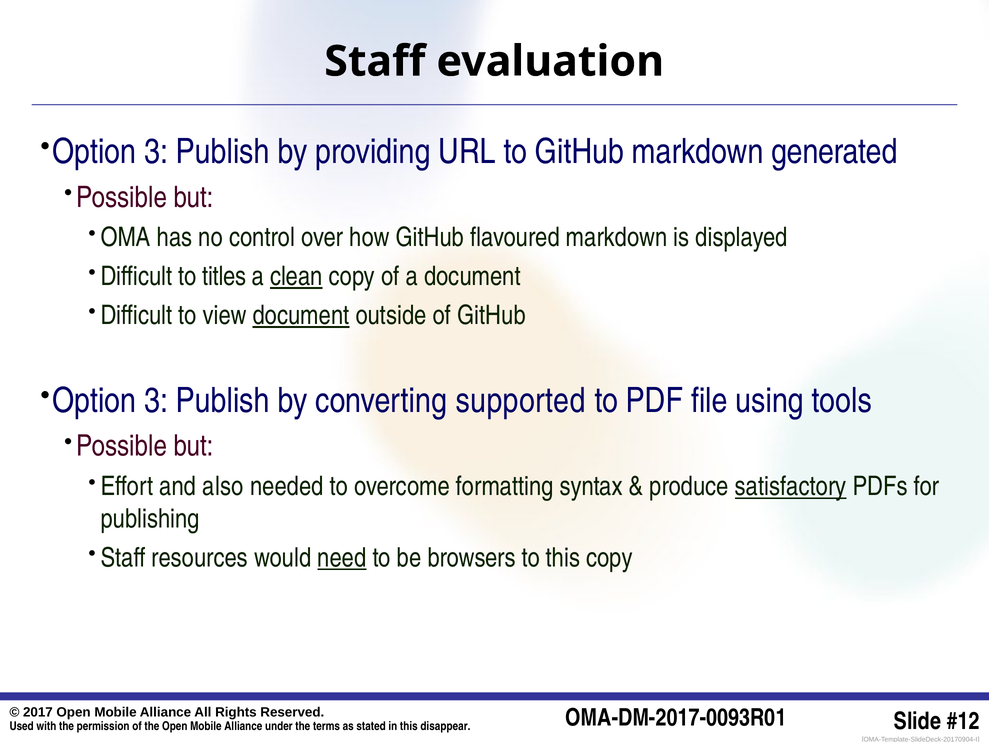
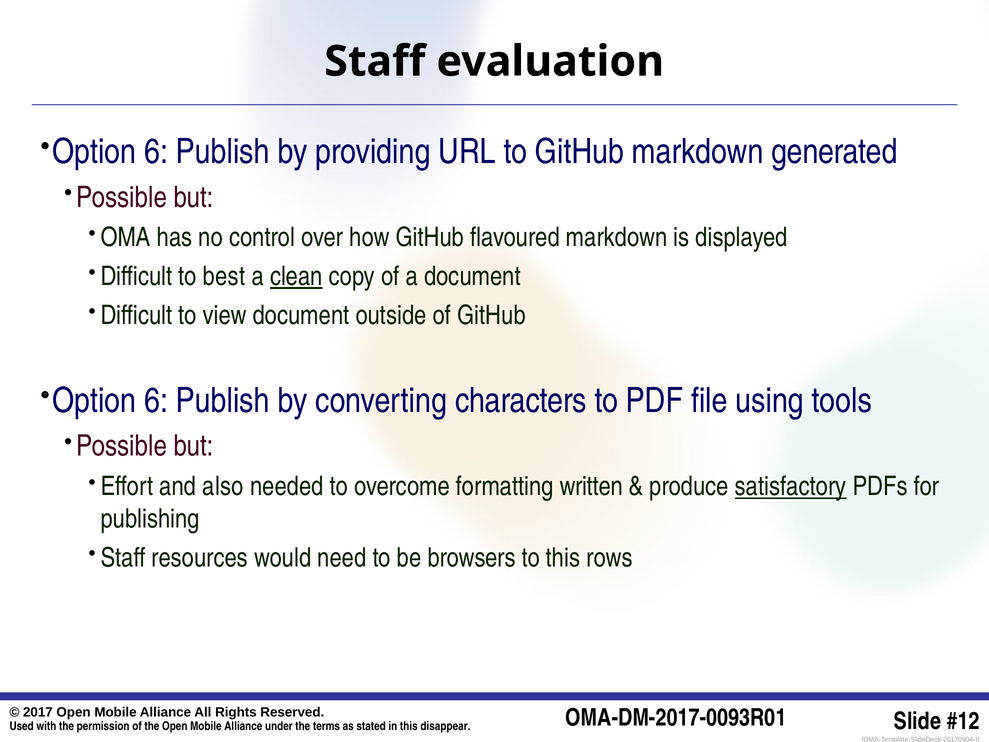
3: 3 -> 6 (156, 152)
titles: titles -> best (224, 276)
document underline: present -> none (301, 315)
3: 3 -> 6 (156, 401)
supported: supported -> characters (521, 401)
syntax: syntax -> written (591, 486)
need underline: present -> none (342, 558)
this copy: copy -> rows (609, 558)
